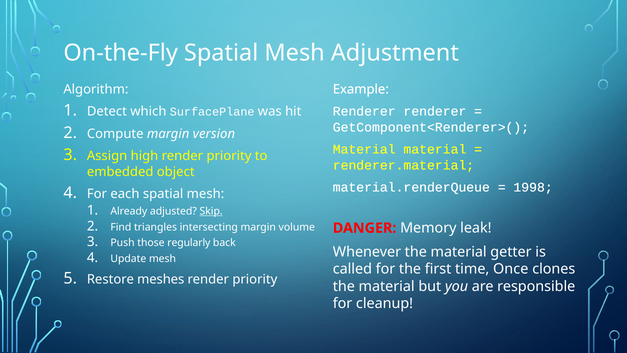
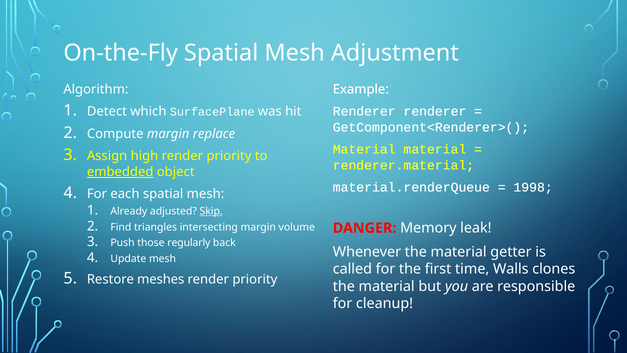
version: version -> replace (214, 134)
embedded underline: none -> present (120, 172)
Once: Once -> Walls (511, 269)
